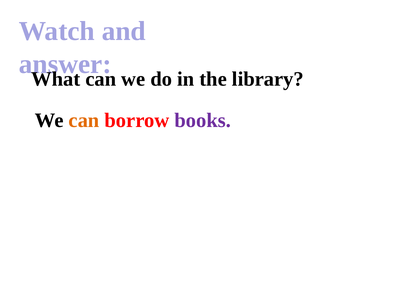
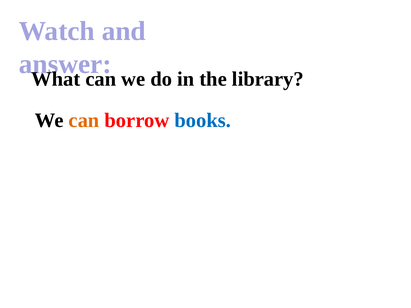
books colour: purple -> blue (203, 121)
